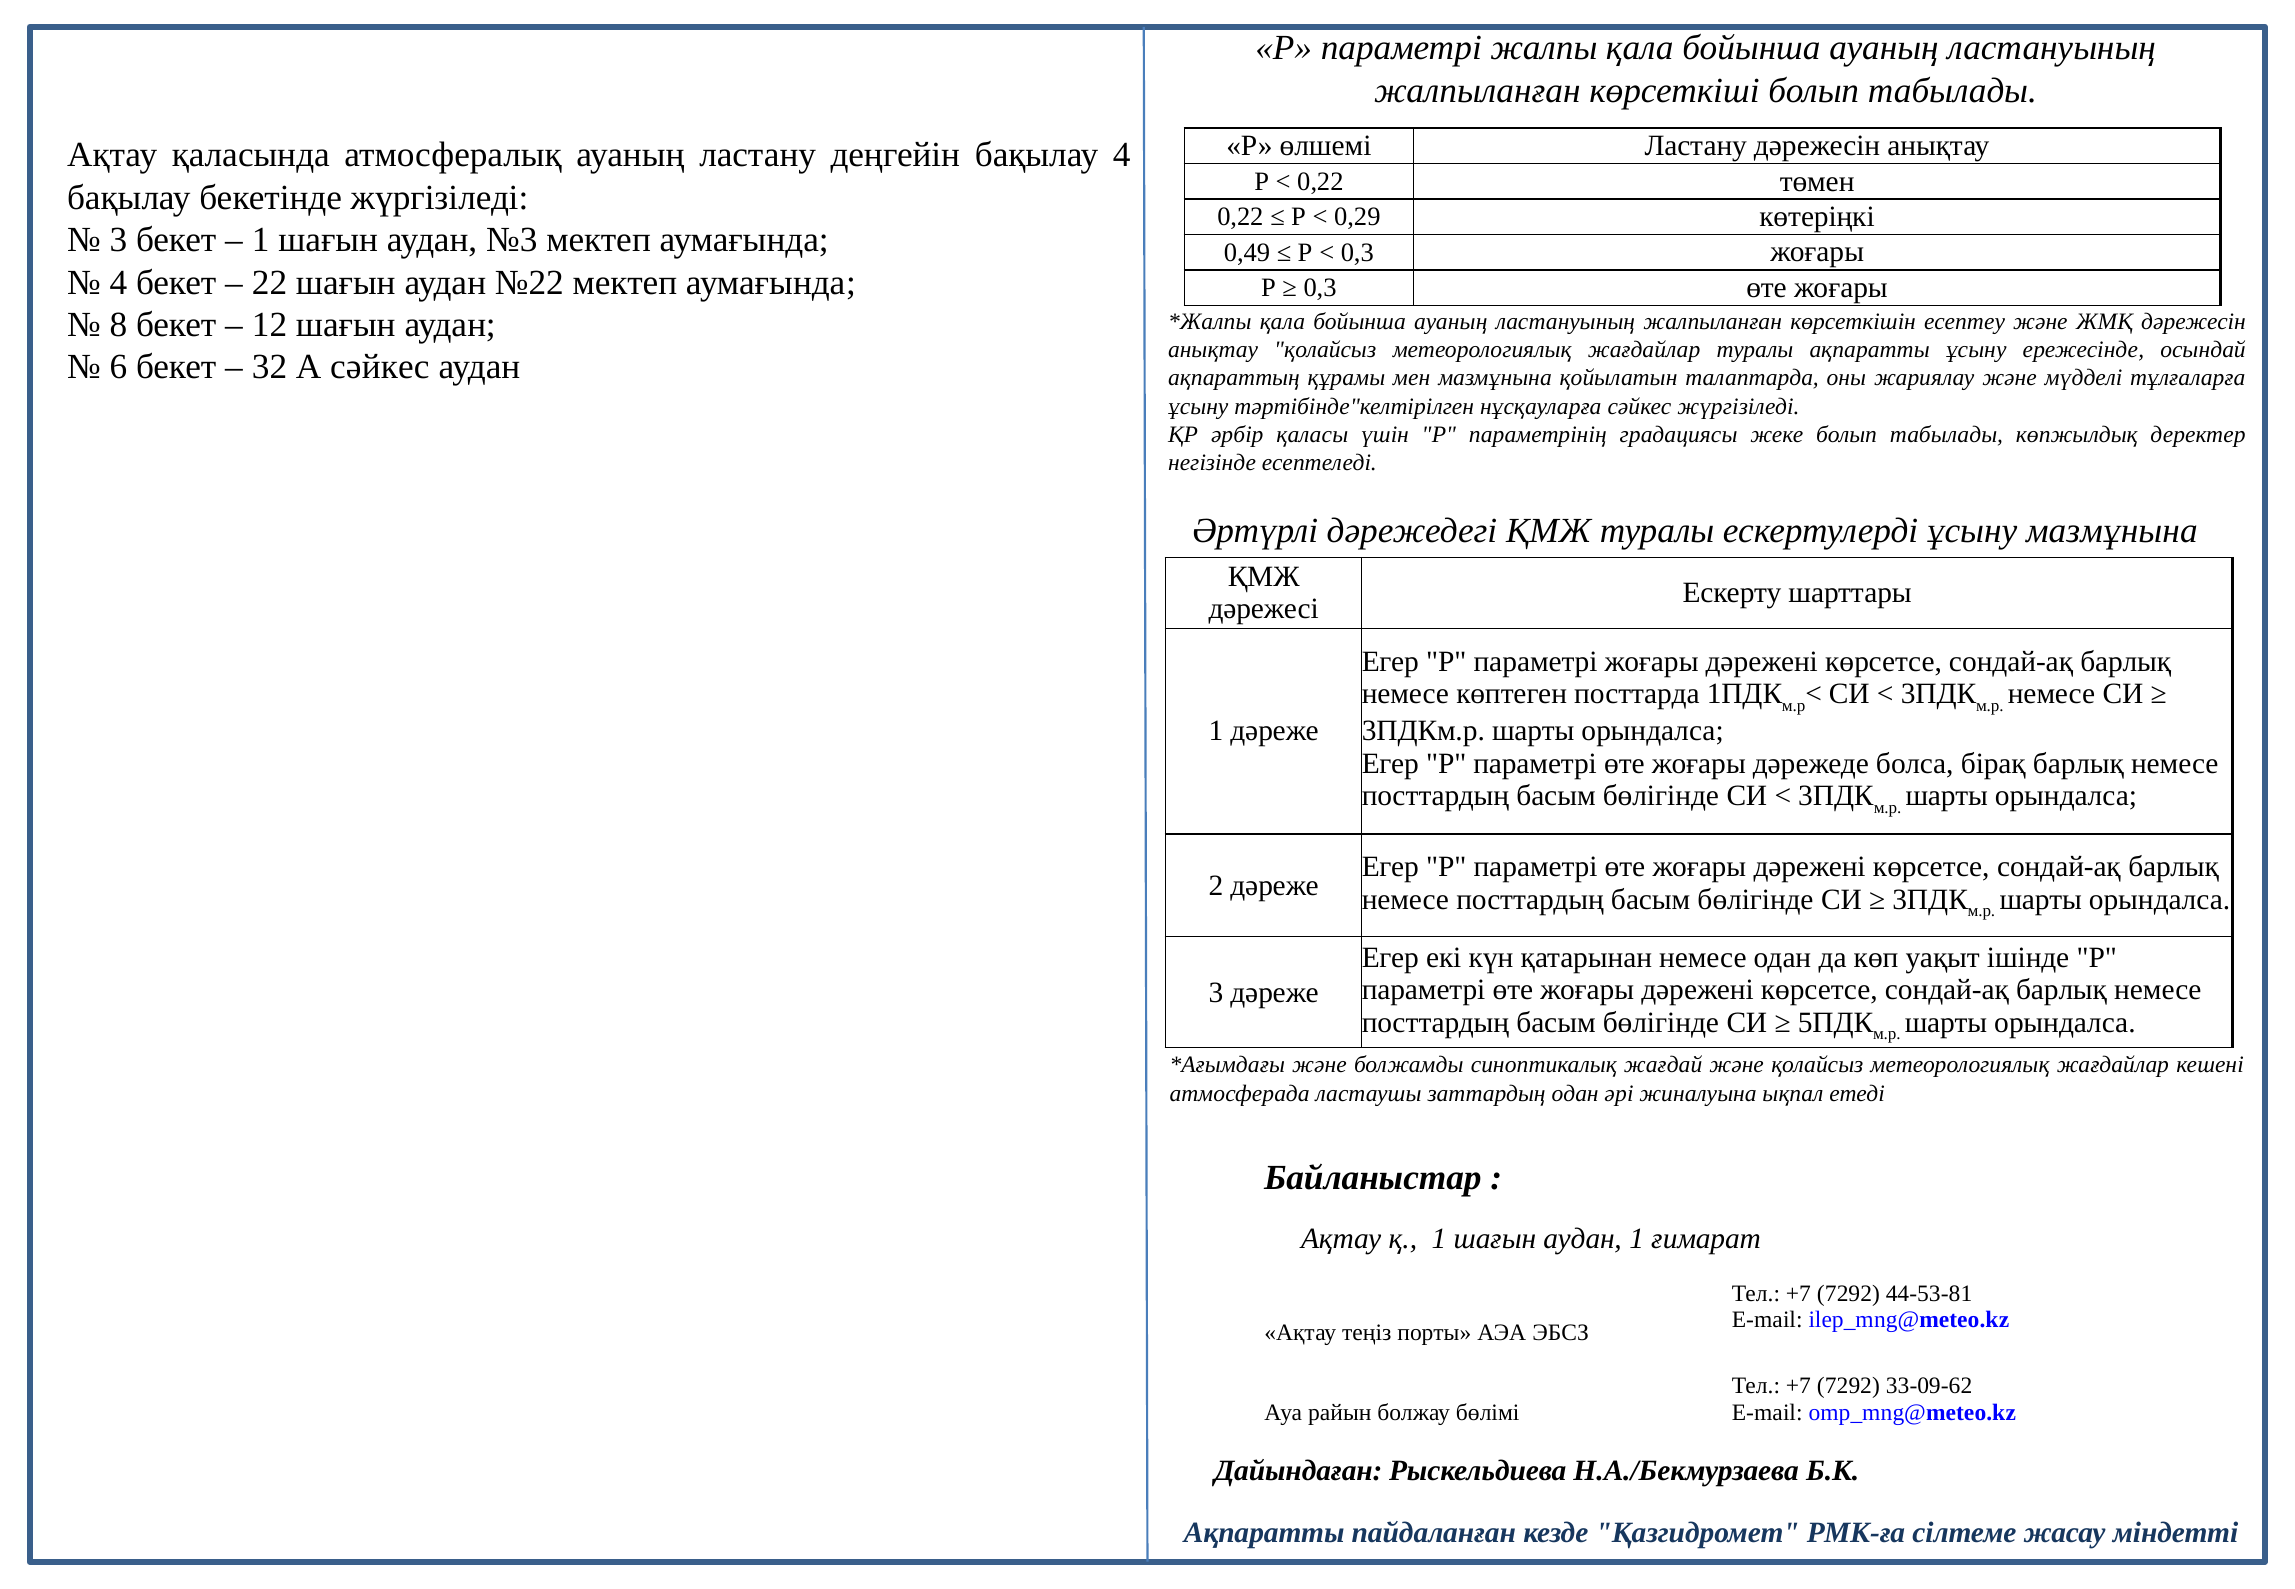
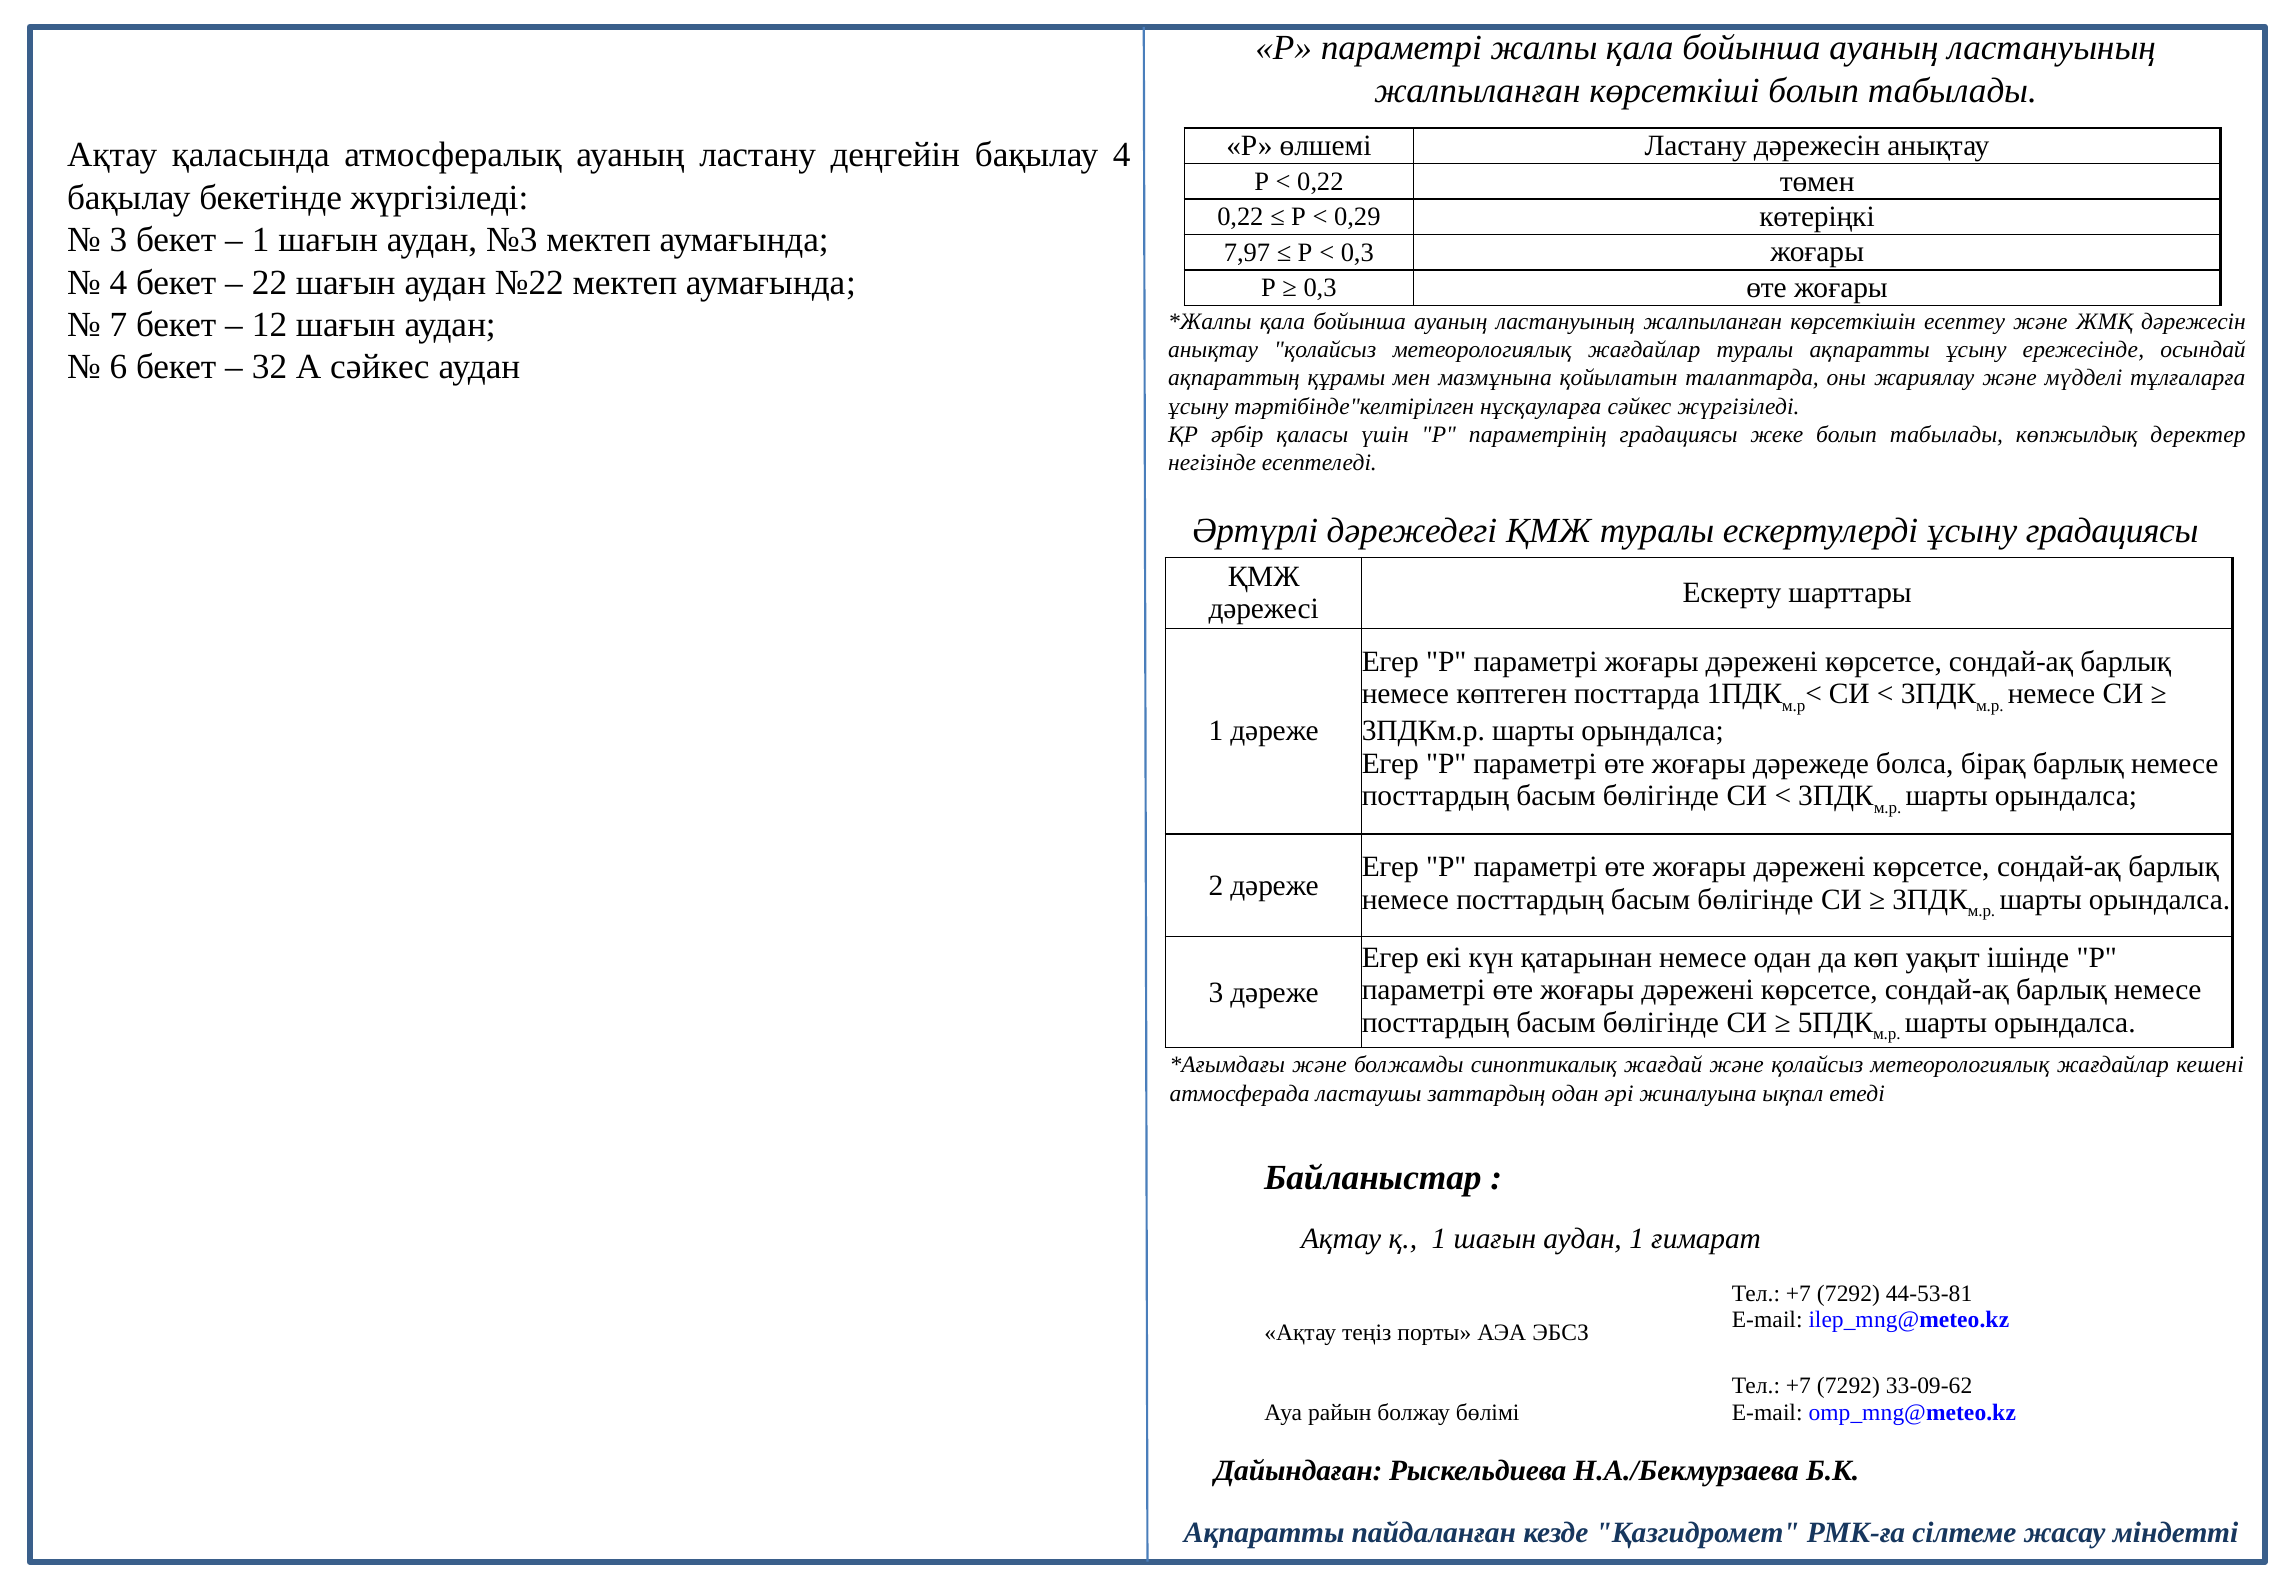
0,49: 0,49 -> 7,97 (1247, 252)
8: 8 -> 7 (118, 325)
ұсыну мазмұнына: мазмұнына -> градациясы (2112, 531)
